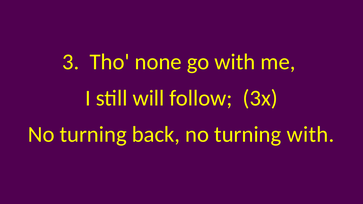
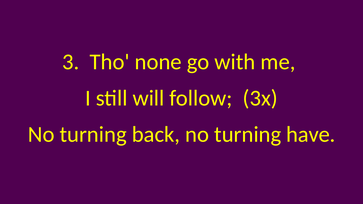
turning with: with -> have (311, 134)
